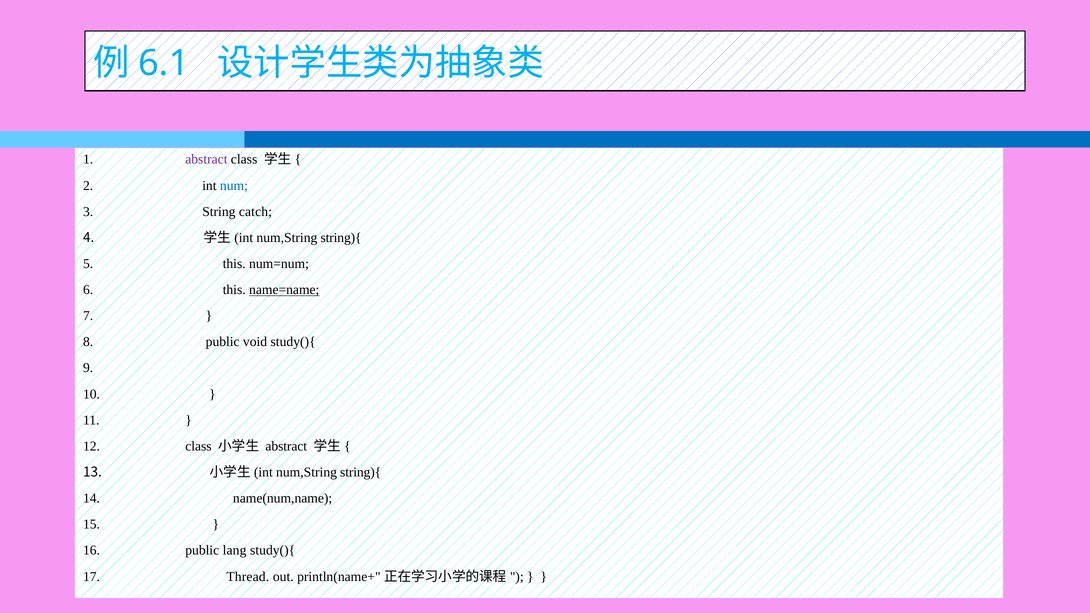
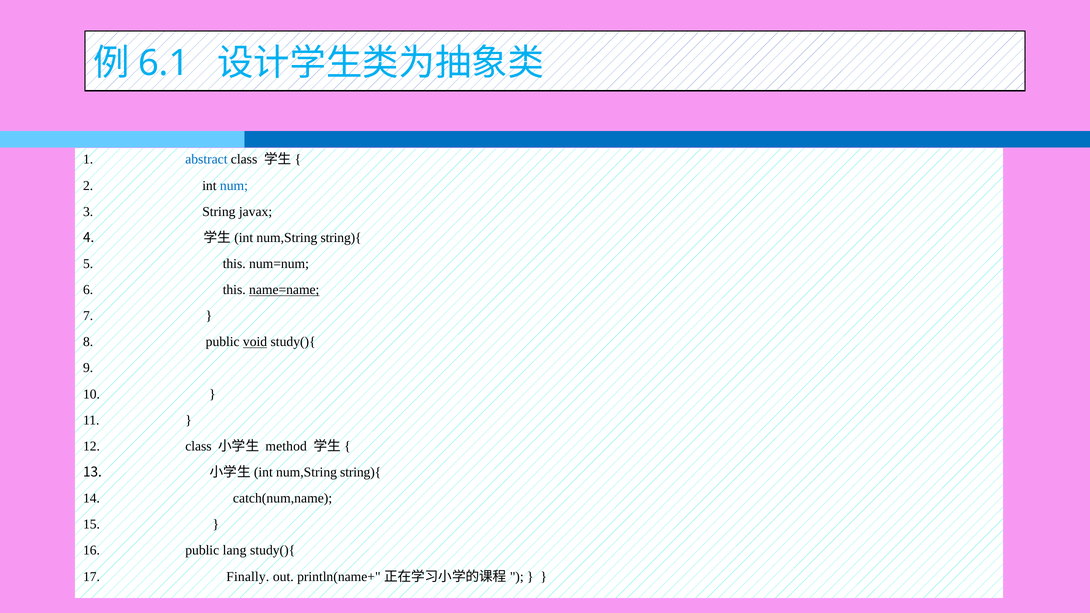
abstract colour: purple -> blue (206, 160)
catch: catch -> javax (256, 212)
void underline: none -> present (255, 342)
abstract: abstract -> method (286, 446)
name(num,name: name(num,name -> catch(num,name (283, 498)
Thread: Thread -> Finally (248, 577)
